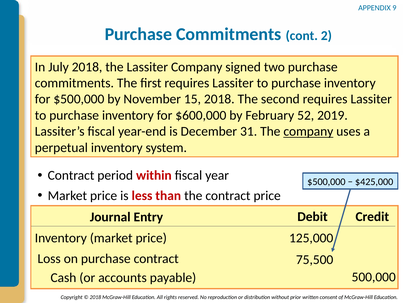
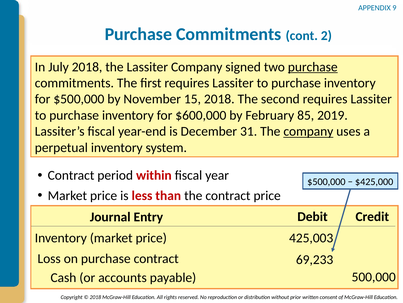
purchase underline: none -> present (313, 67)
52: 52 -> 85 (306, 115)
125,000: 125,000 -> 425,003 (311, 237)
75,500: 75,500 -> 69,233 (315, 259)
